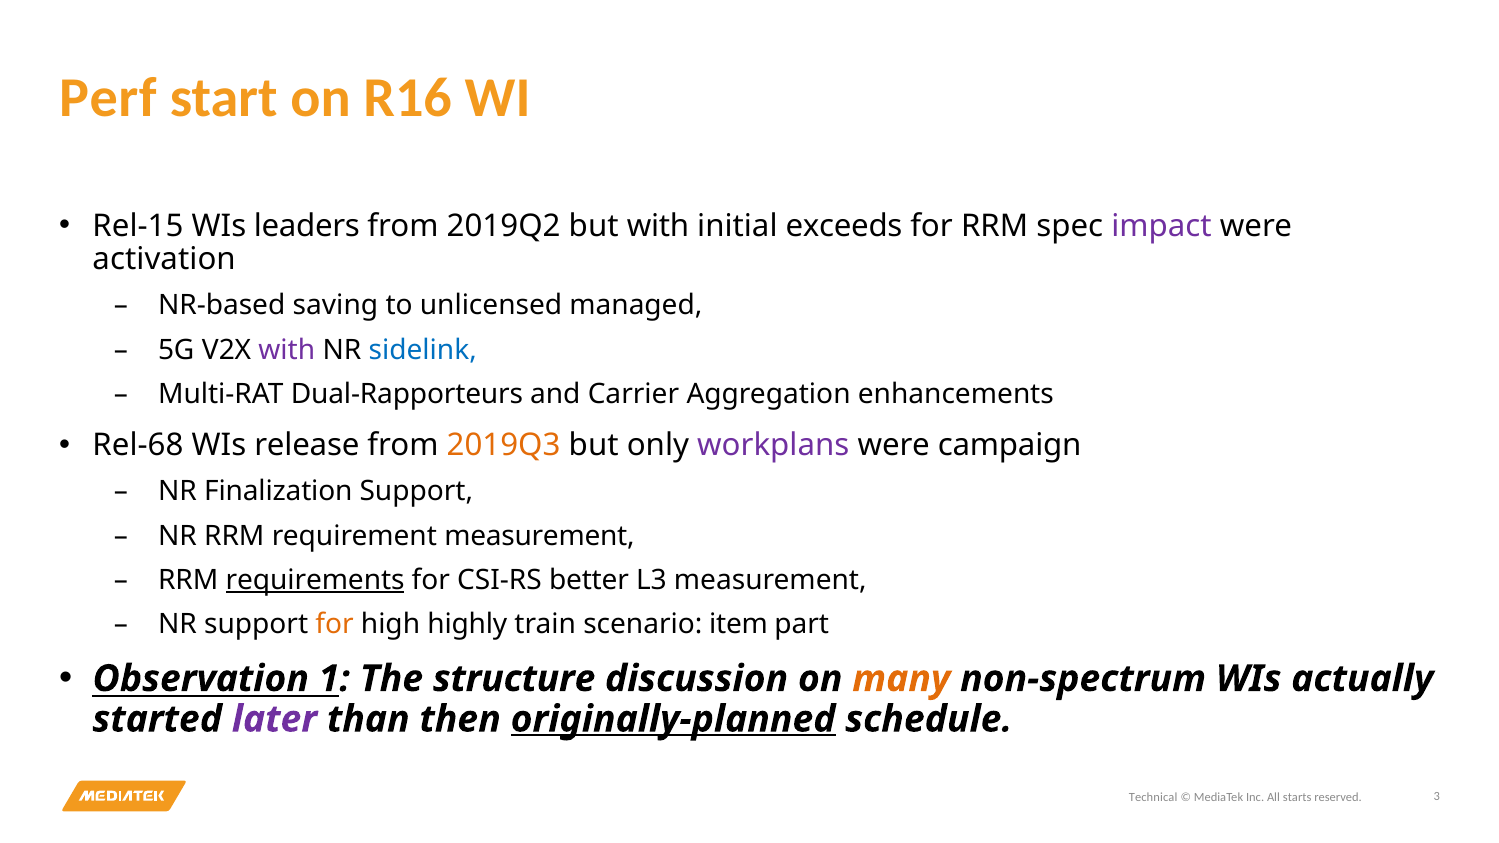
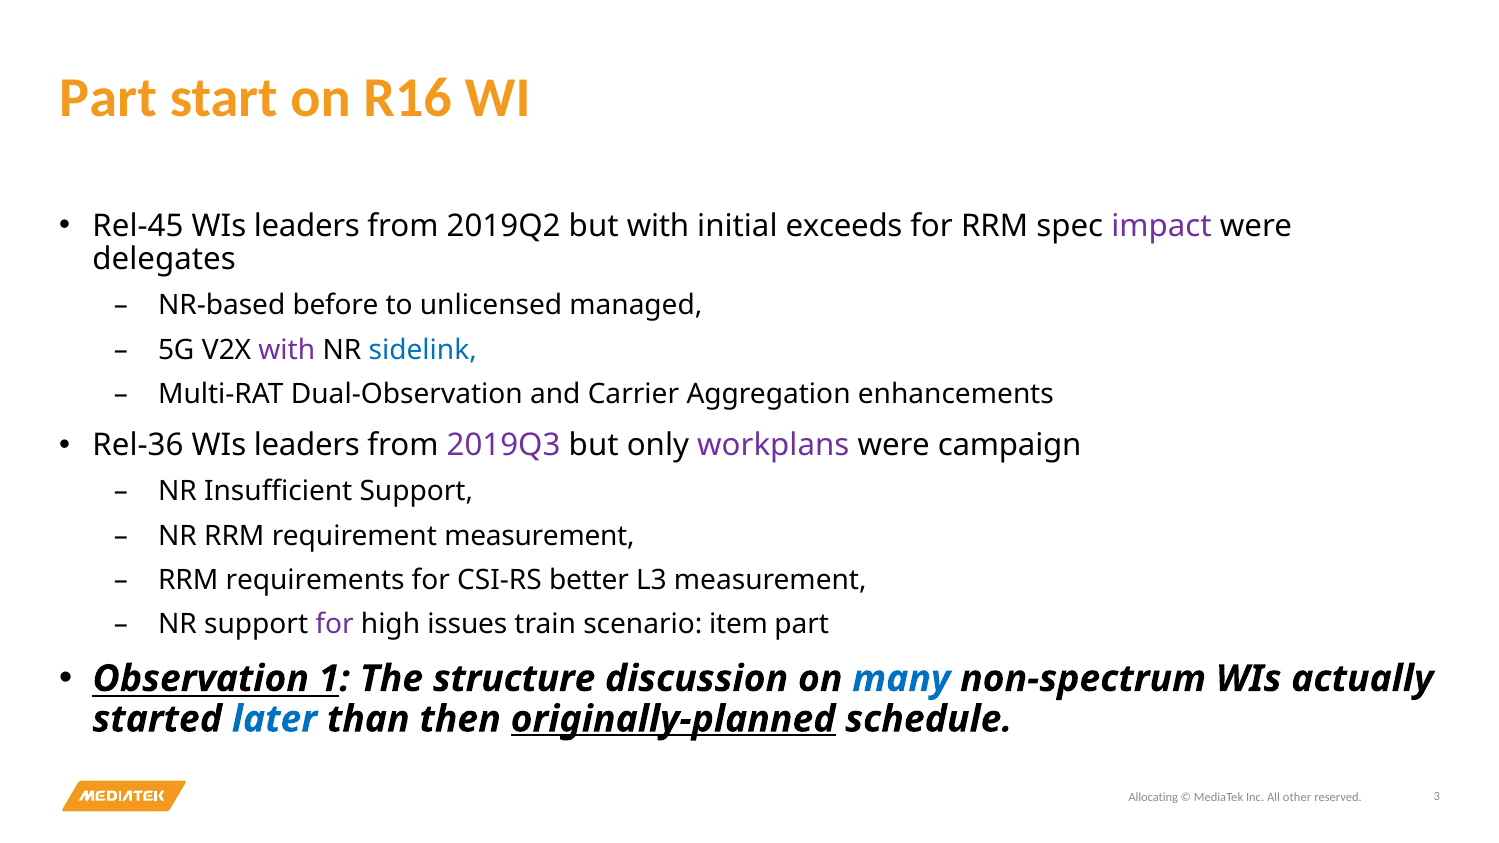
Perf: Perf -> Part (108, 98)
Rel-15: Rel-15 -> Rel-45 (138, 226)
activation: activation -> delegates (164, 259)
saving: saving -> before (336, 306)
Dual-Rapporteurs: Dual-Rapporteurs -> Dual-Observation (407, 394)
Rel-68: Rel-68 -> Rel-36 (138, 445)
release: release -> leaders (307, 445)
2019Q3 colour: orange -> purple (504, 445)
Finalization: Finalization -> Insufficient (278, 491)
requirements underline: present -> none (315, 580)
for colour: orange -> purple (335, 625)
highly: highly -> issues (467, 625)
many colour: orange -> blue (901, 679)
later colour: purple -> blue (274, 719)
Technical: Technical -> Allocating (1153, 797)
starts: starts -> other (1297, 797)
